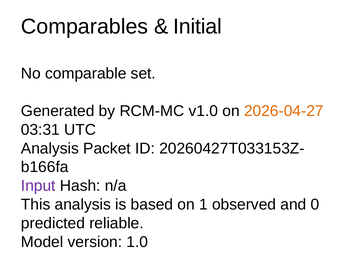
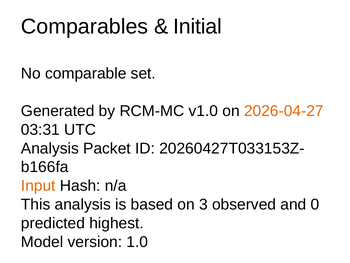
Input colour: purple -> orange (38, 185)
1: 1 -> 3 (203, 204)
reliable: reliable -> highest (116, 223)
